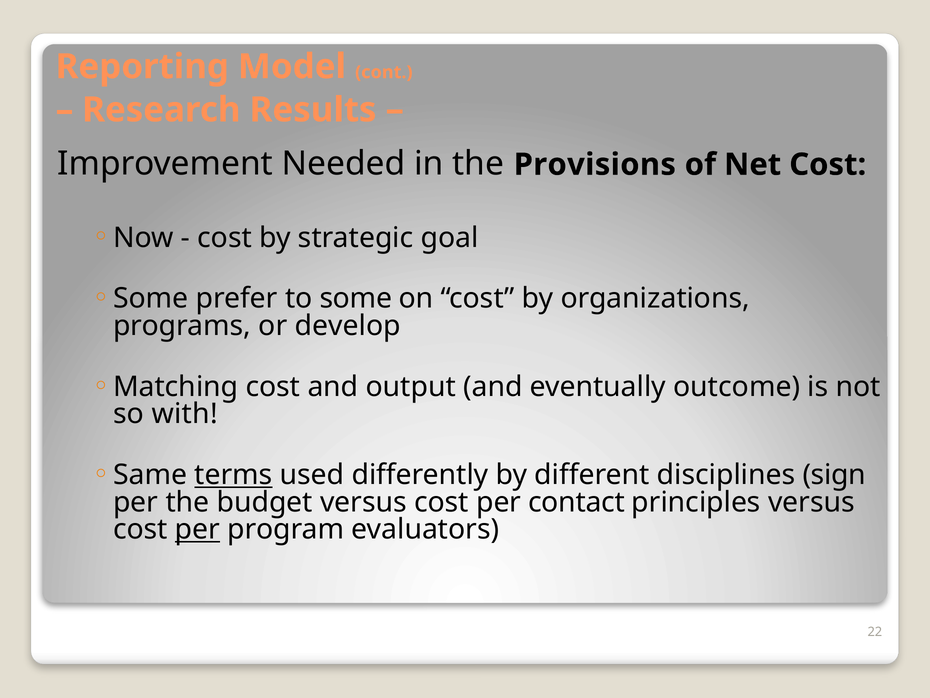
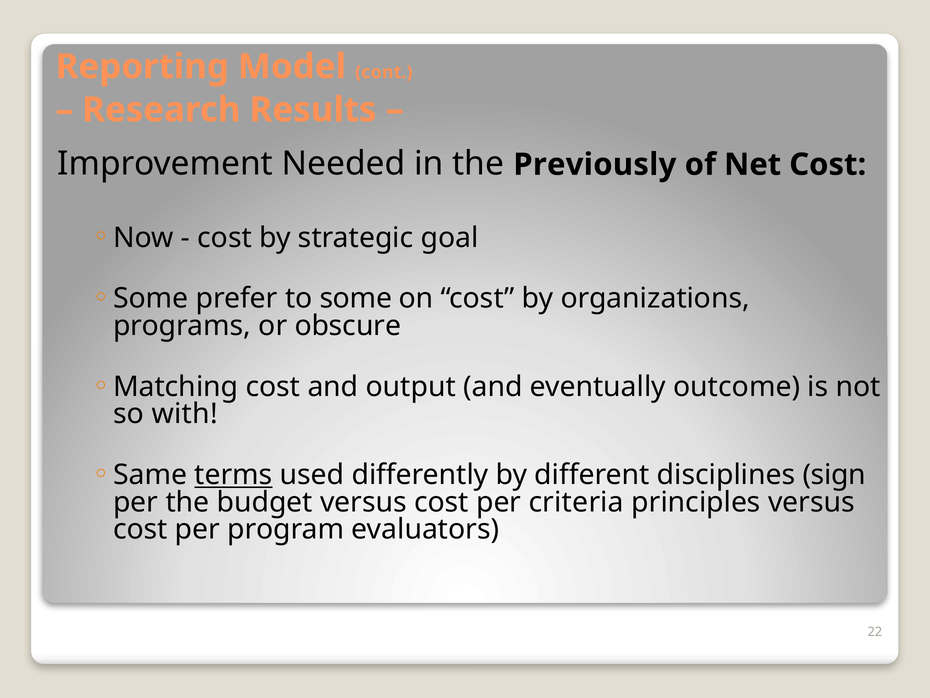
Provisions: Provisions -> Previously (595, 164)
develop: develop -> obscure (348, 326)
contact: contact -> criteria (576, 502)
per underline: present -> none (198, 529)
